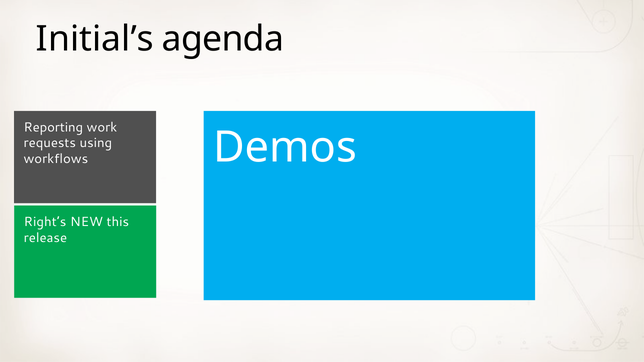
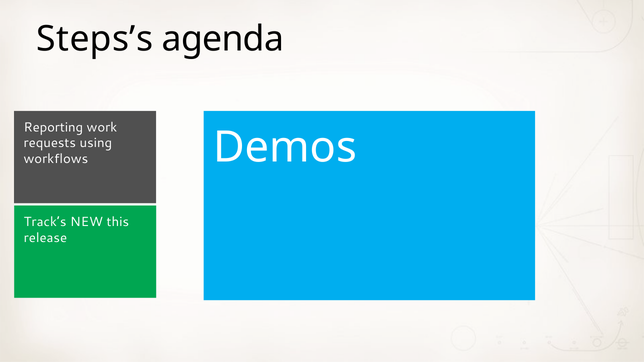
Initial’s: Initial’s -> Steps’s (95, 39)
Right’s: Right’s -> Track’s (45, 222)
